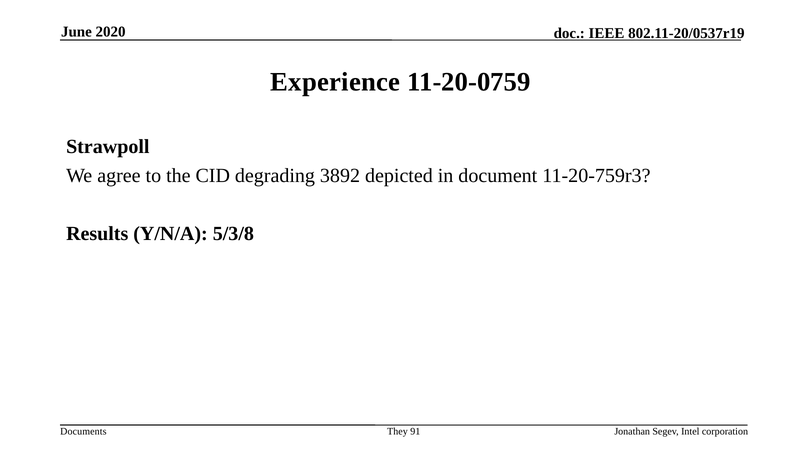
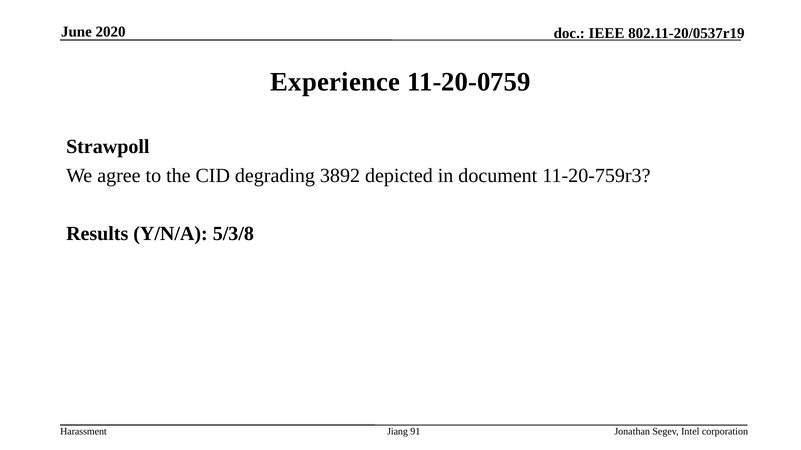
Documents: Documents -> Harassment (83, 432)
They: They -> Jiang (398, 432)
